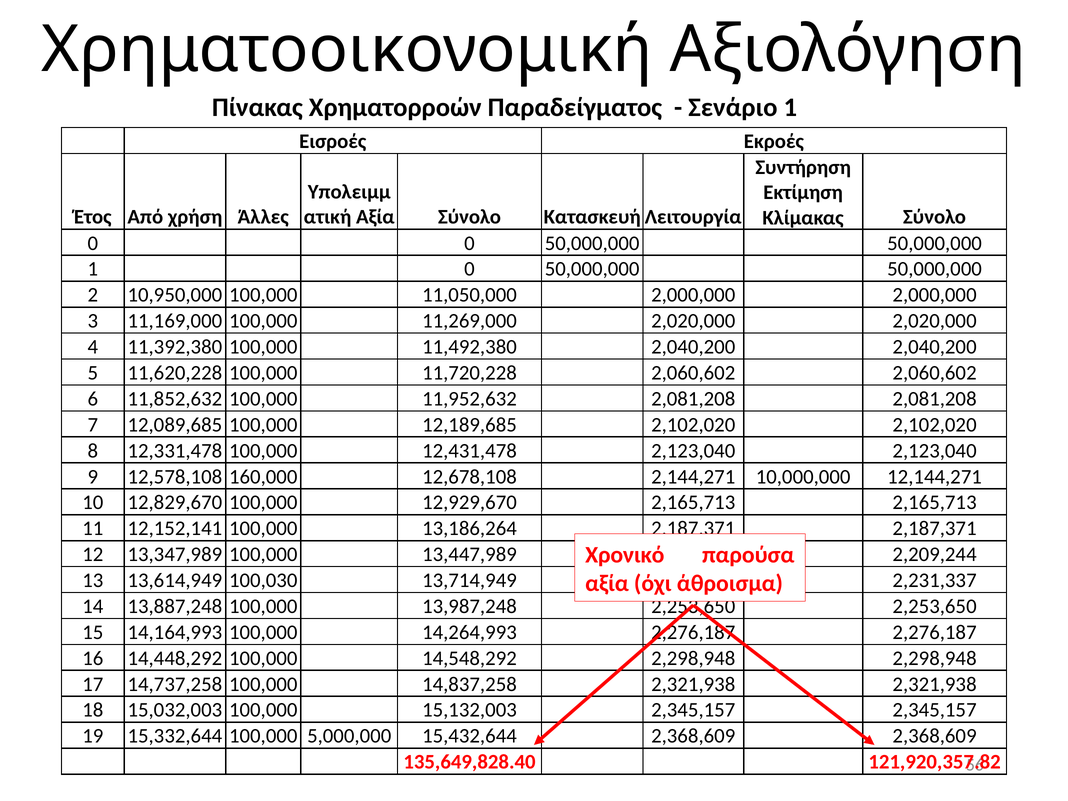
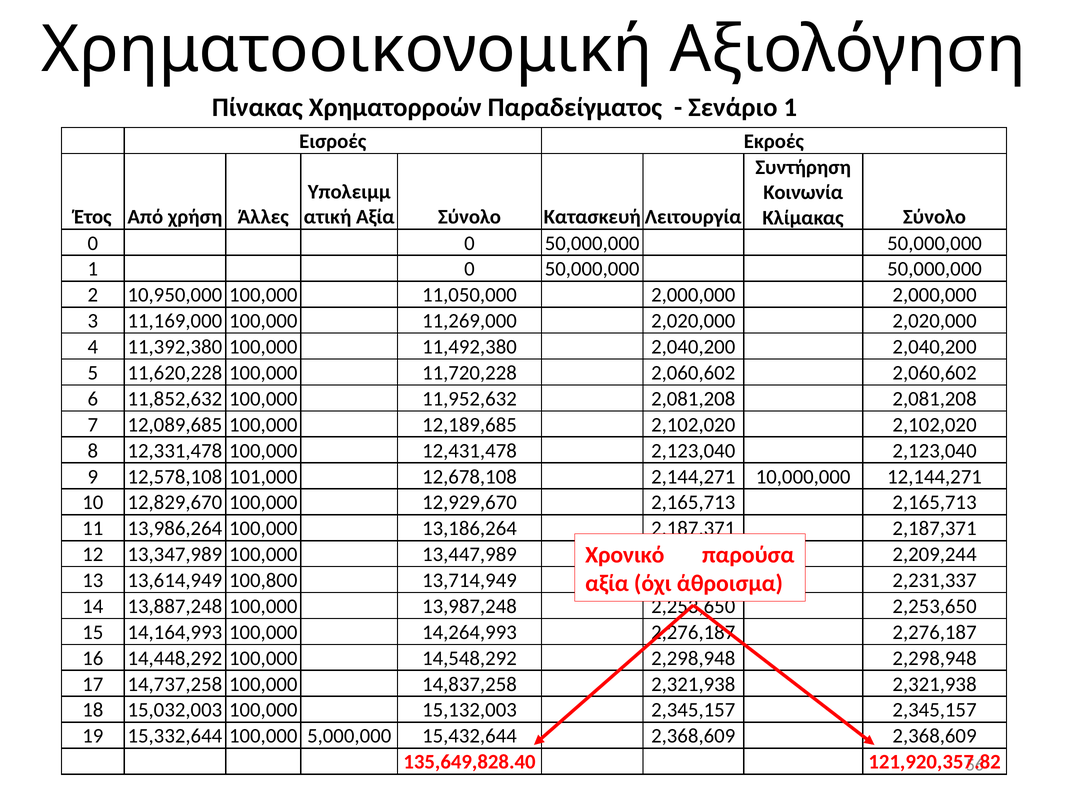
Εκτίμηση: Εκτίμηση -> Κοινωνία (803, 193)
160,000: 160,000 -> 101,000 (263, 477)
12,152,141: 12,152,141 -> 13,986,264 (175, 529)
100,030: 100,030 -> 100,800 (263, 580)
